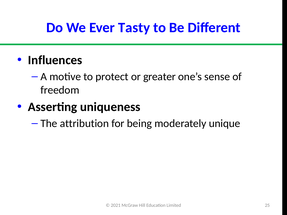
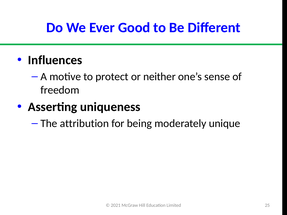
Tasty: Tasty -> Good (134, 28)
greater: greater -> neither (159, 77)
